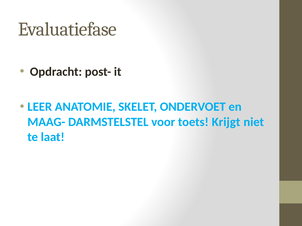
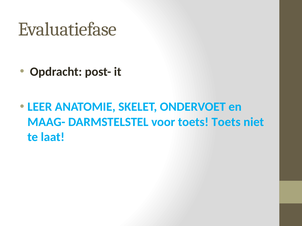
toets Krijgt: Krijgt -> Toets (226, 122)
